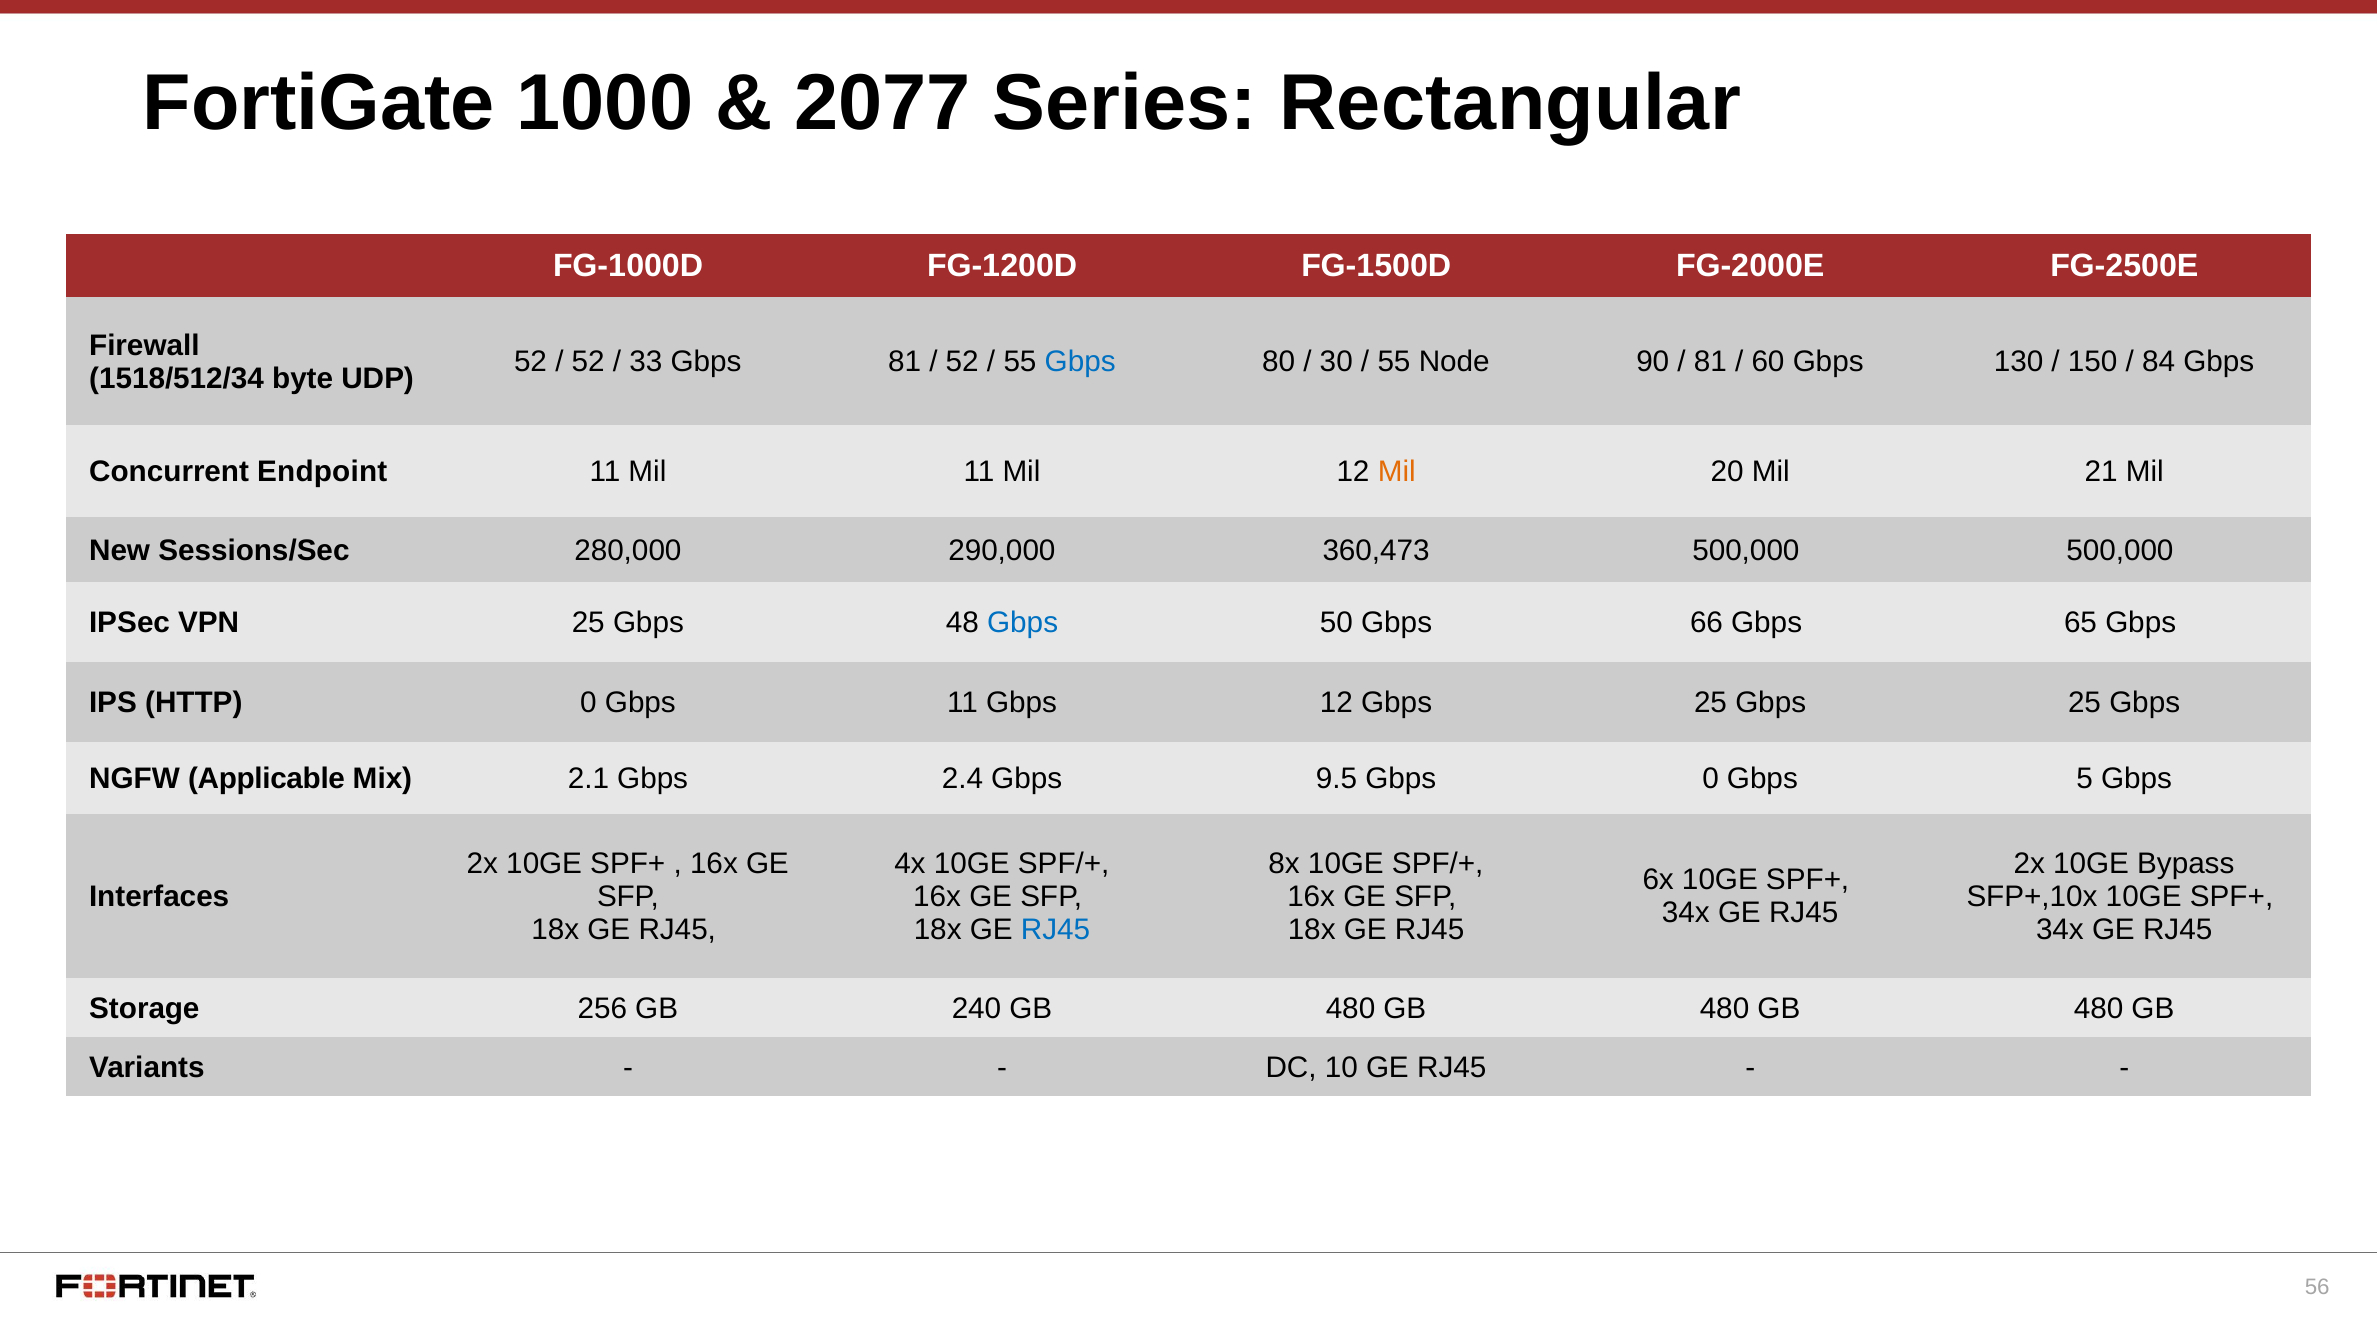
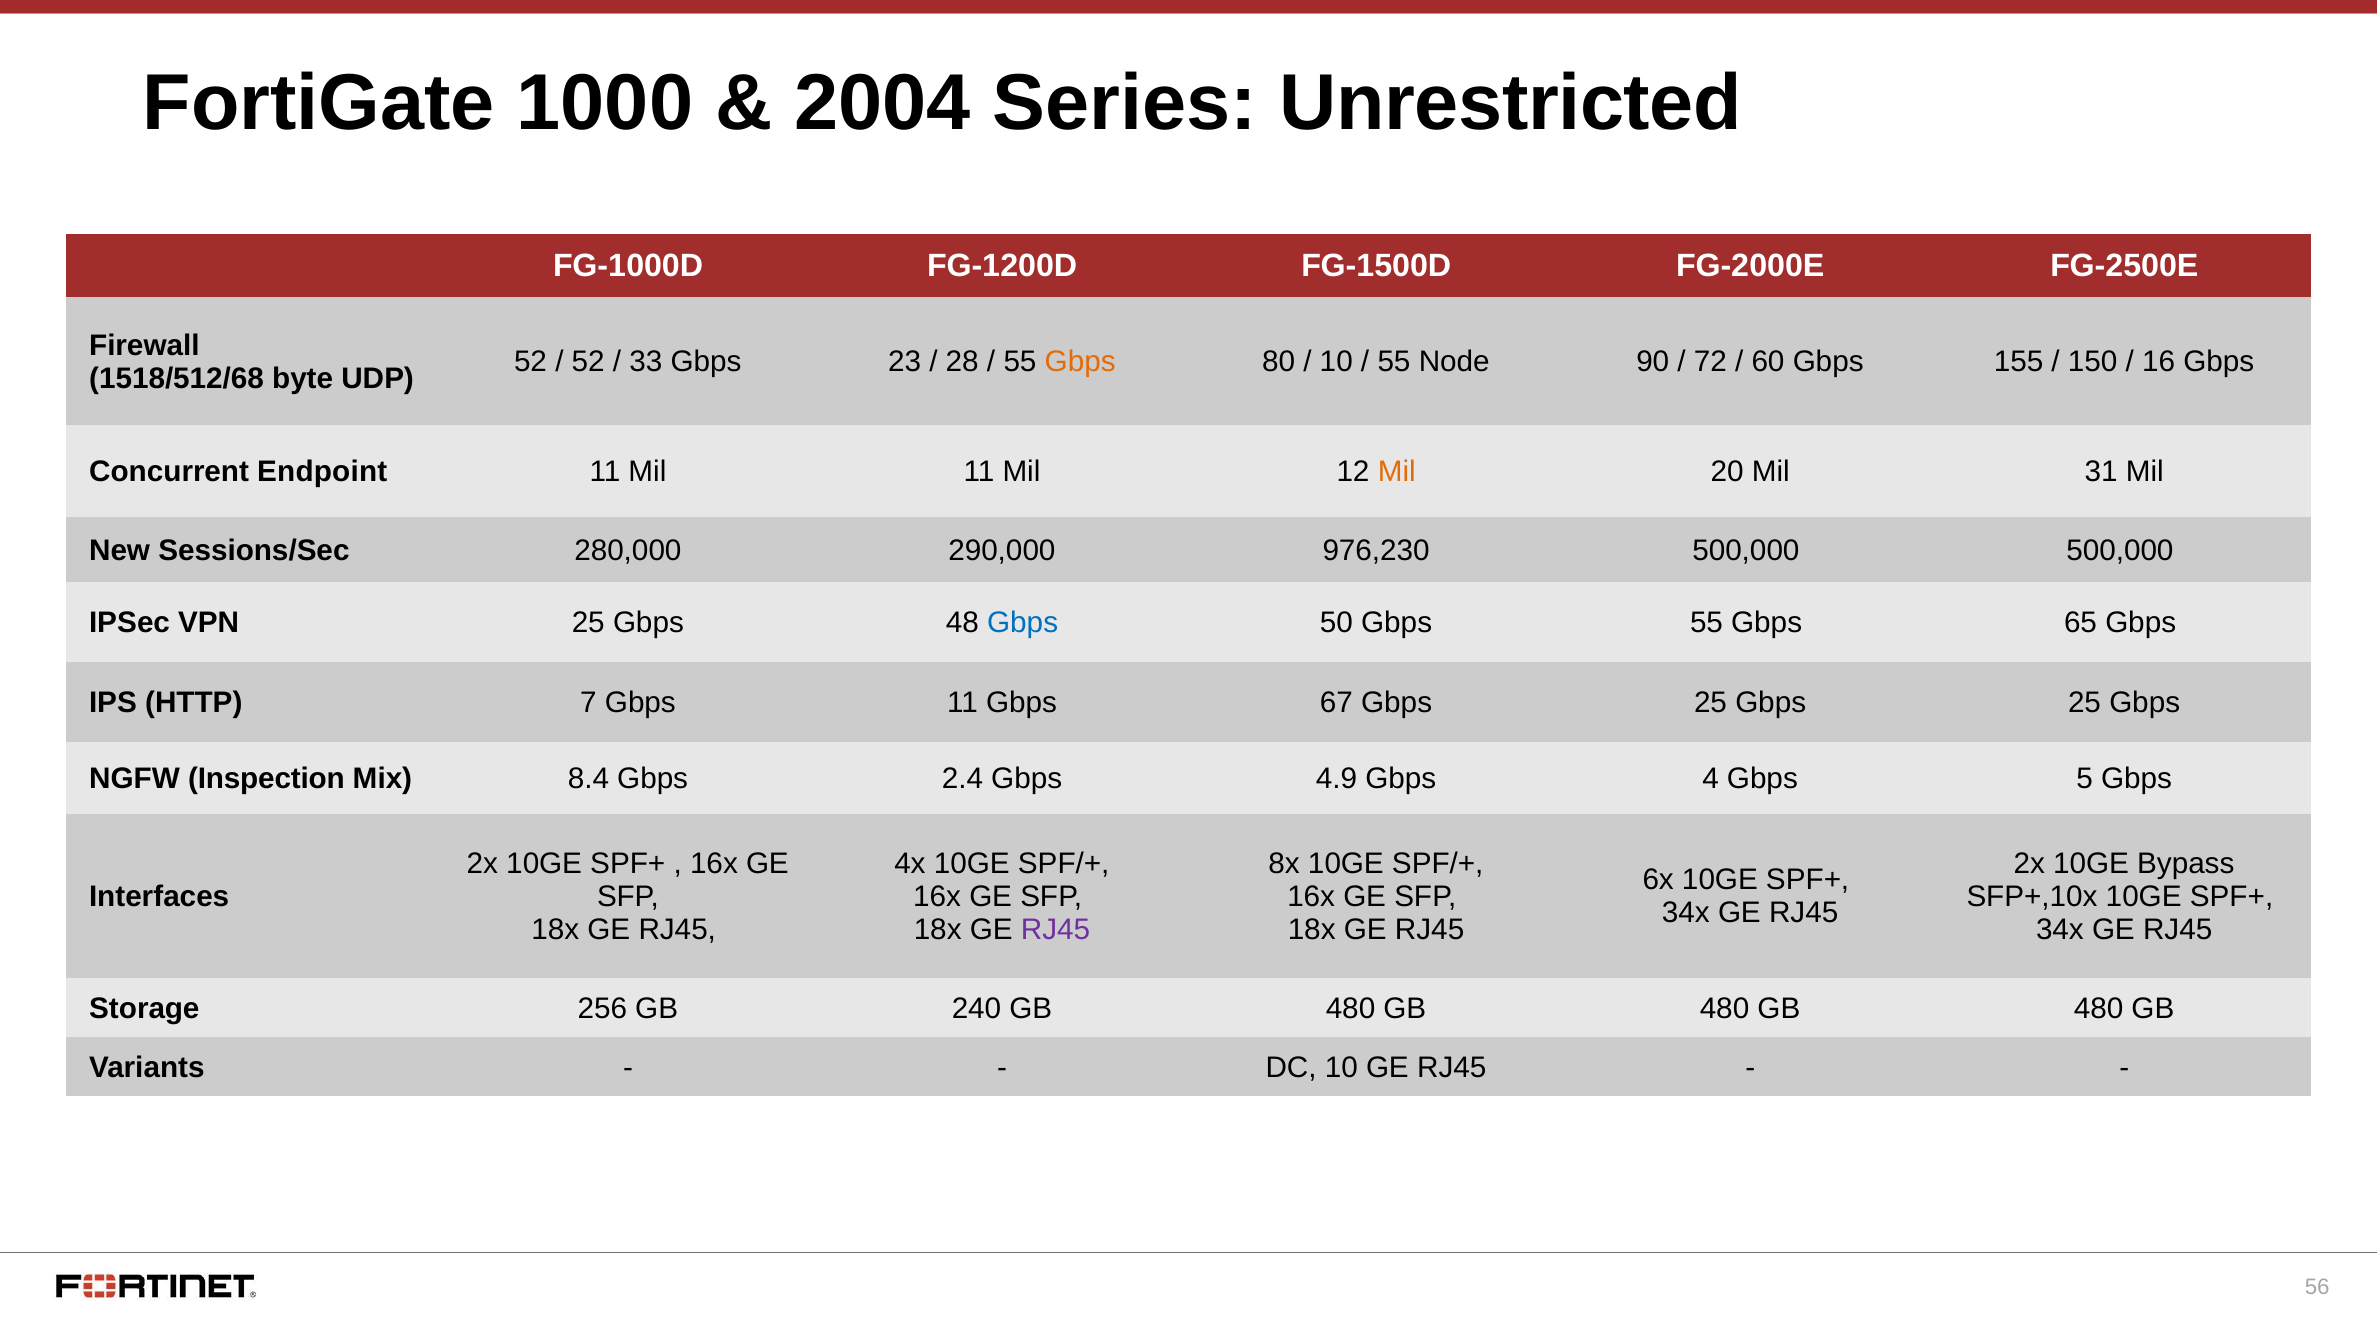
2077: 2077 -> 2004 (883, 104)
Rectangular: Rectangular -> Unrestricted (1511, 104)
Gbps 81: 81 -> 23 (905, 362)
52: 52 -> 28 (962, 362)
Gbps colour: blue -> orange (1080, 362)
30: 30 -> 10 (1336, 362)
81: 81 -> 72 (1710, 362)
130: 130 -> 155 (2019, 362)
84: 84 -> 16 (2159, 362)
1518/512/34: 1518/512/34 -> 1518/512/68 (177, 379)
21: 21 -> 31 (2101, 472)
360,473: 360,473 -> 976,230 (1376, 550)
Gbps 66: 66 -> 55 (1707, 623)
HTTP 0: 0 -> 7 (588, 703)
Gbps 12: 12 -> 67 (1336, 703)
Applicable: Applicable -> Inspection (266, 779)
2.1: 2.1 -> 8.4 (588, 779)
9.5: 9.5 -> 4.9 (1337, 779)
Gbps 0: 0 -> 4 (1711, 779)
RJ45 colour: blue -> purple (1056, 930)
